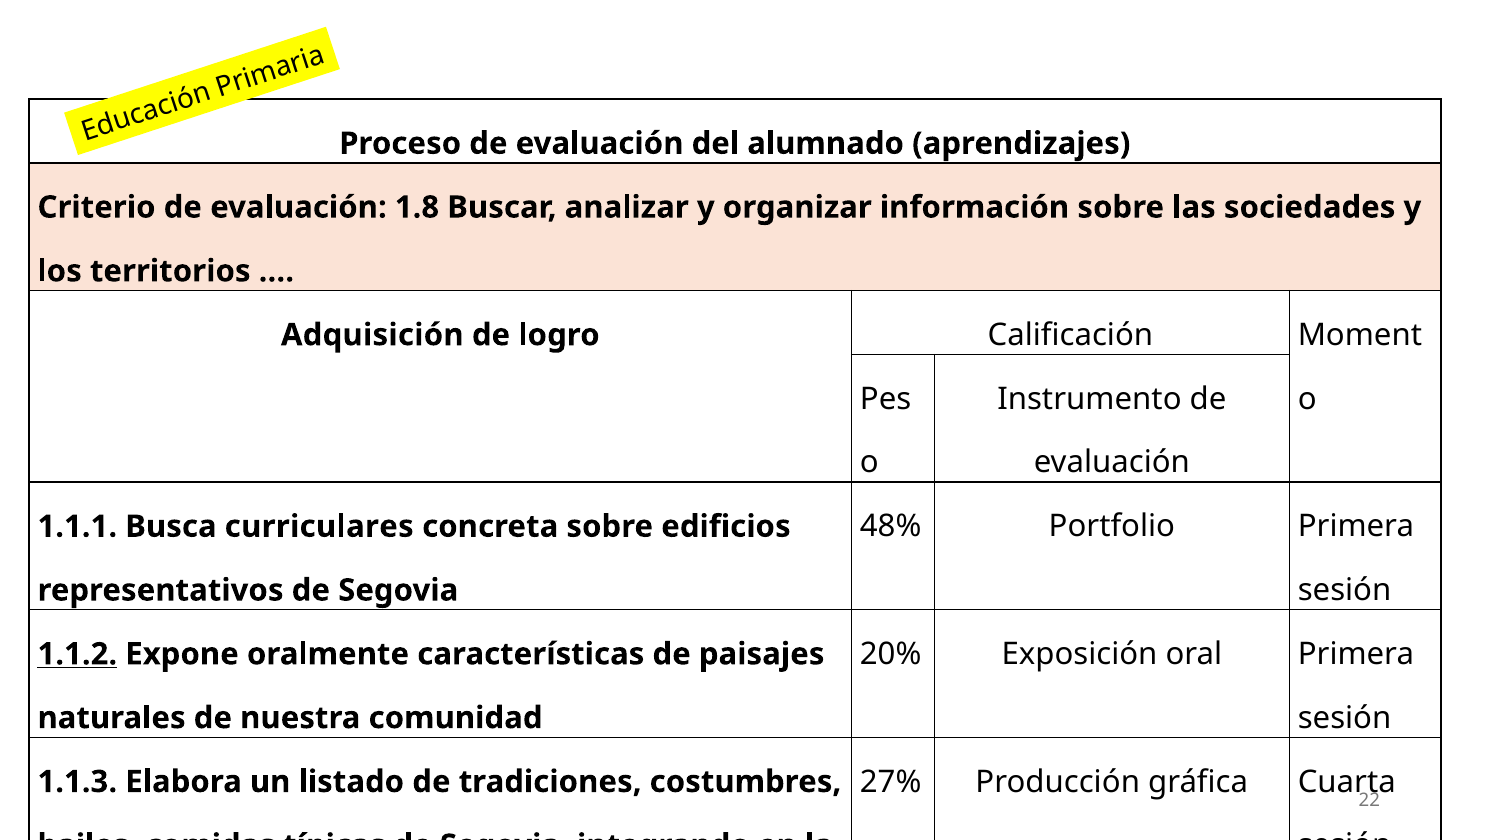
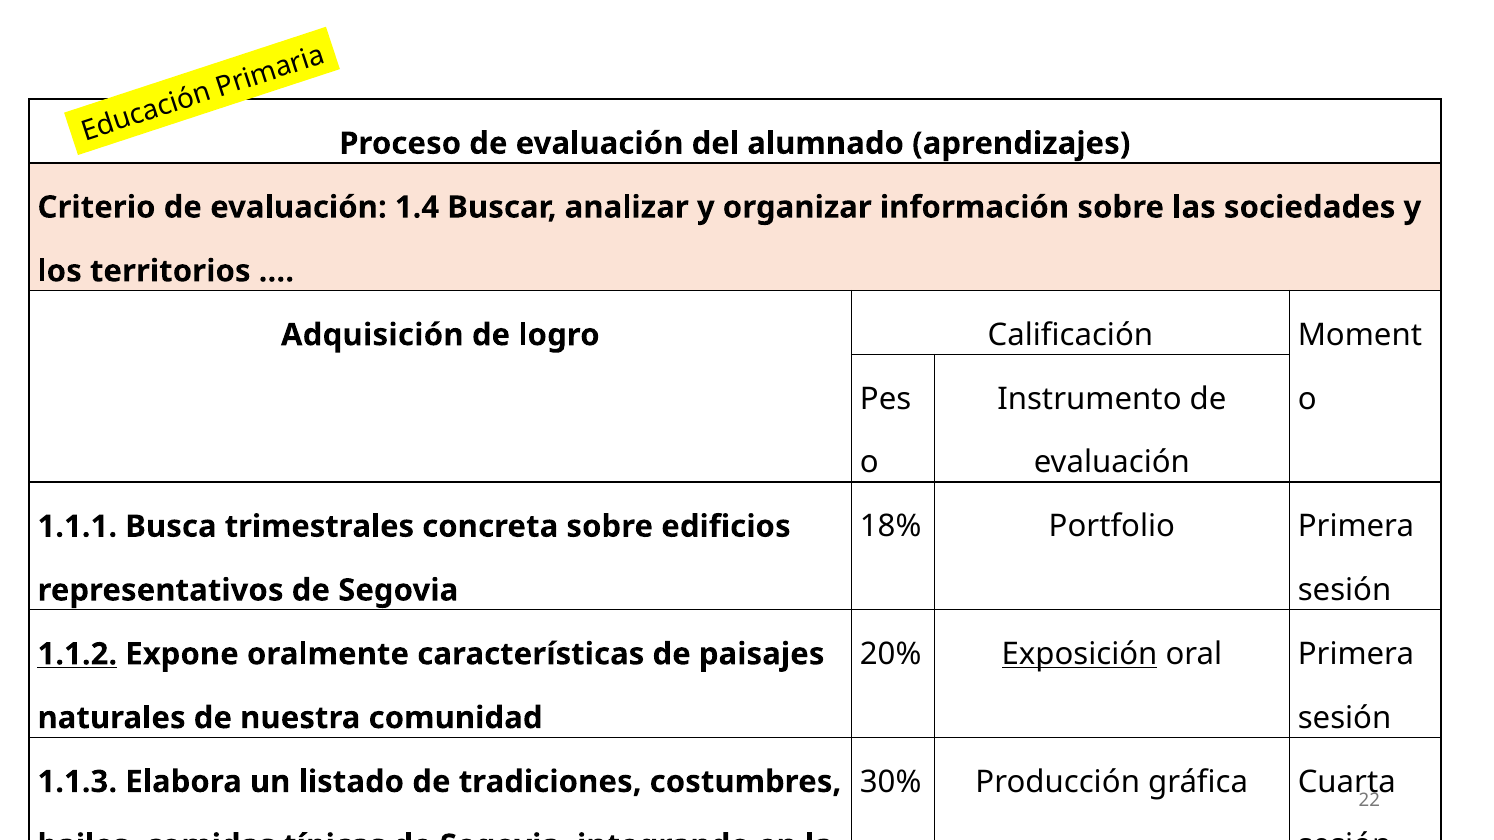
1.8: 1.8 -> 1.4 (417, 207)
48%: 48% -> 18% (891, 527)
curriculares: curriculares -> trimestrales (319, 527)
Exposición underline: none -> present (1080, 654)
27%: 27% -> 30% (891, 782)
